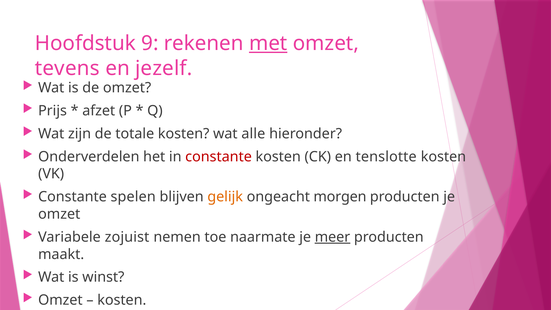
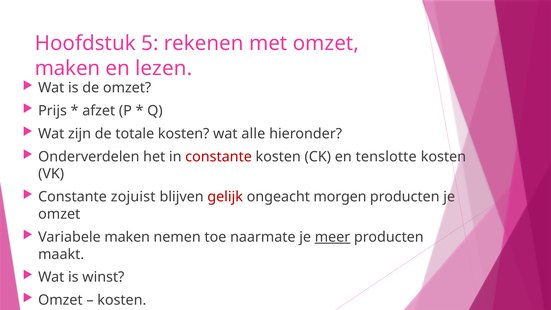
9: 9 -> 5 (150, 43)
met underline: present -> none (268, 43)
tevens: tevens -> maken (67, 68)
jezelf: jezelf -> lezen (164, 68)
spelen: spelen -> zojuist (133, 197)
gelijk colour: orange -> red (225, 197)
Variabele zojuist: zojuist -> maken (127, 237)
